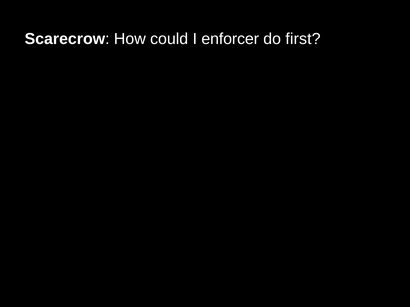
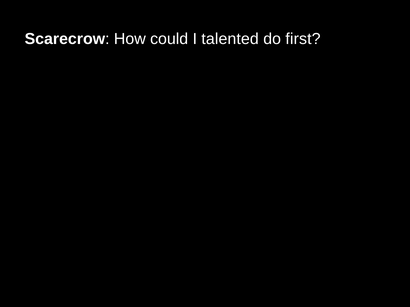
enforcer: enforcer -> talented (230, 39)
